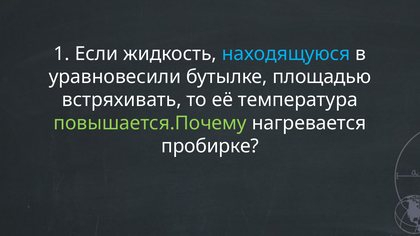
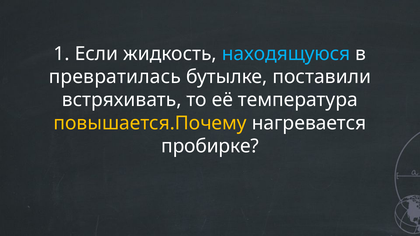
уравновесили: уравновесили -> превратилась (115, 77)
площадью: площадью -> поставили (322, 77)
повышается.Почему colour: light green -> yellow (150, 123)
